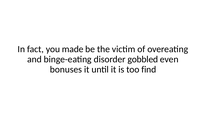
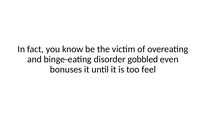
made: made -> know (73, 49)
find: find -> feel (149, 69)
